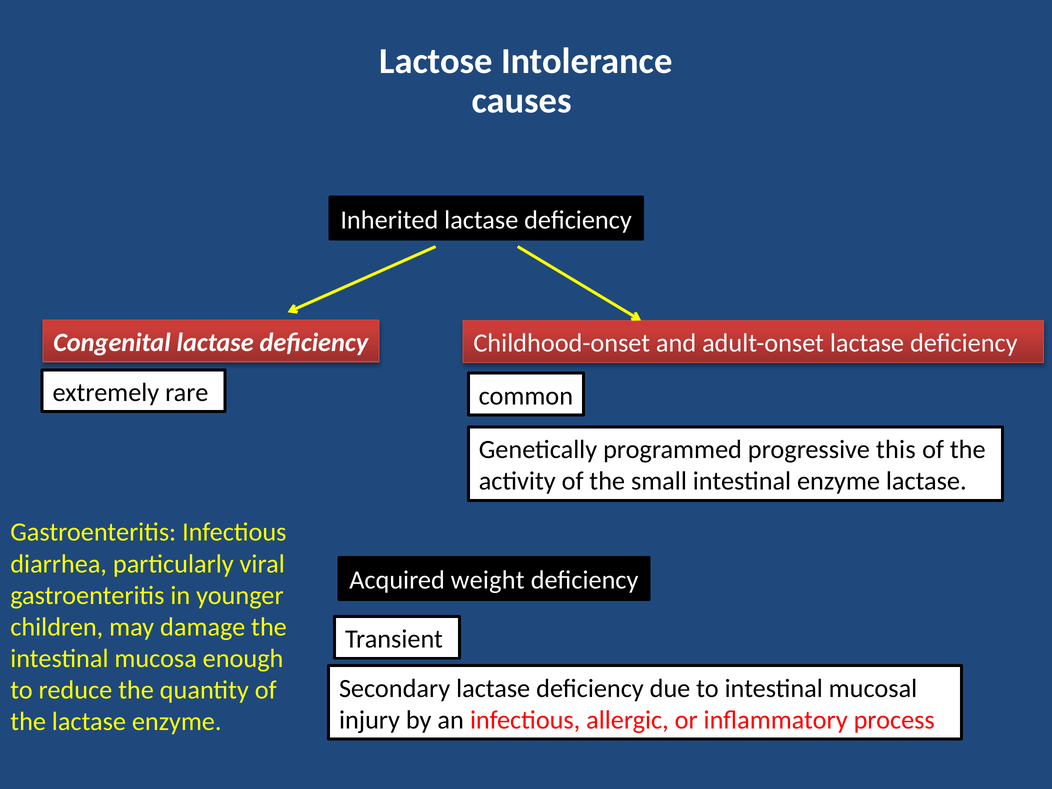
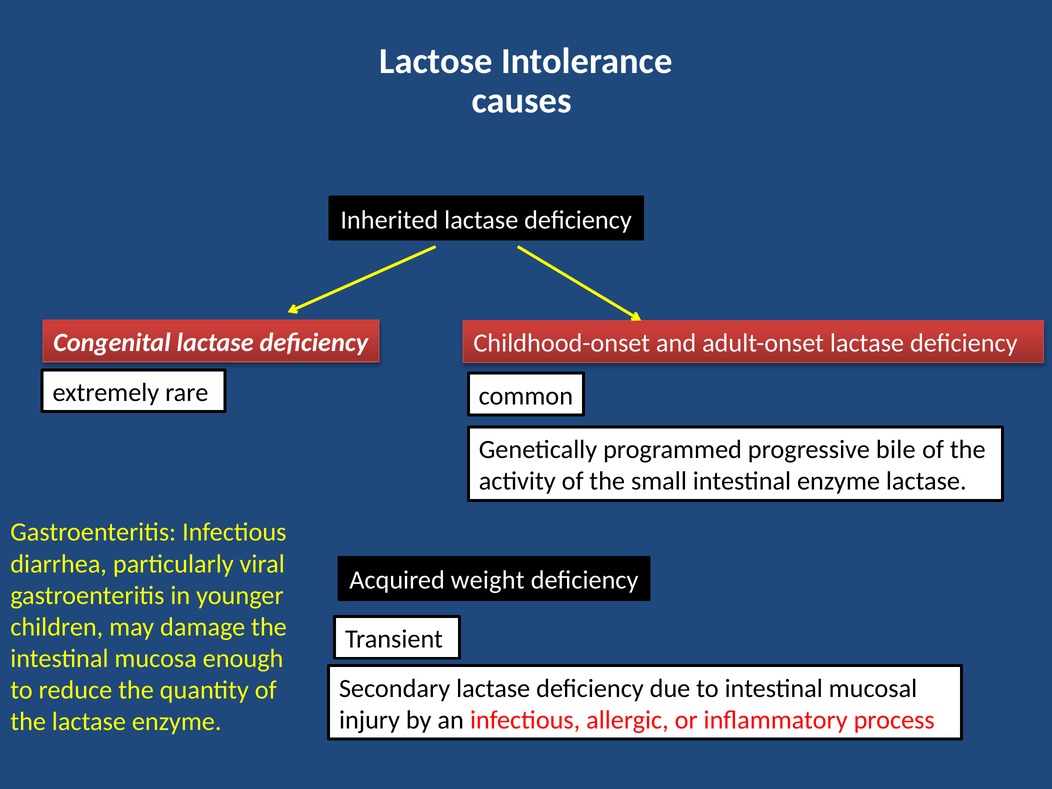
this: this -> bile (896, 450)
